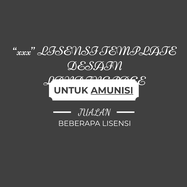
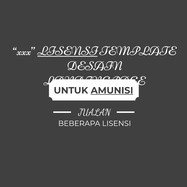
LISENSI underline: none -> present (67, 51)
